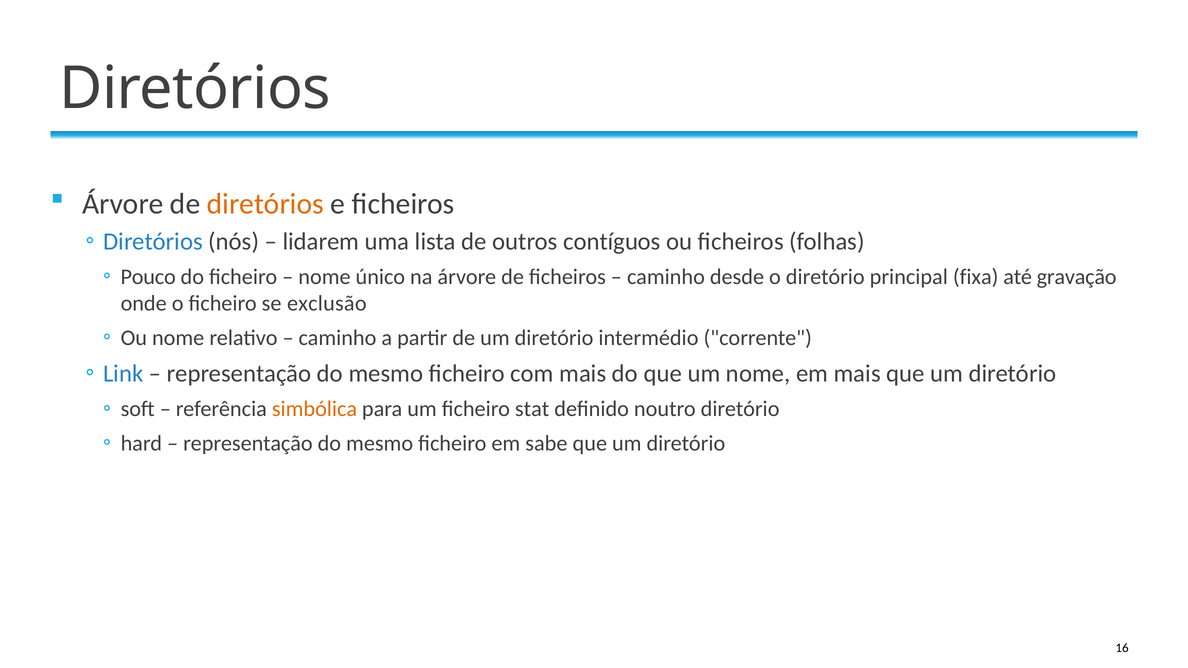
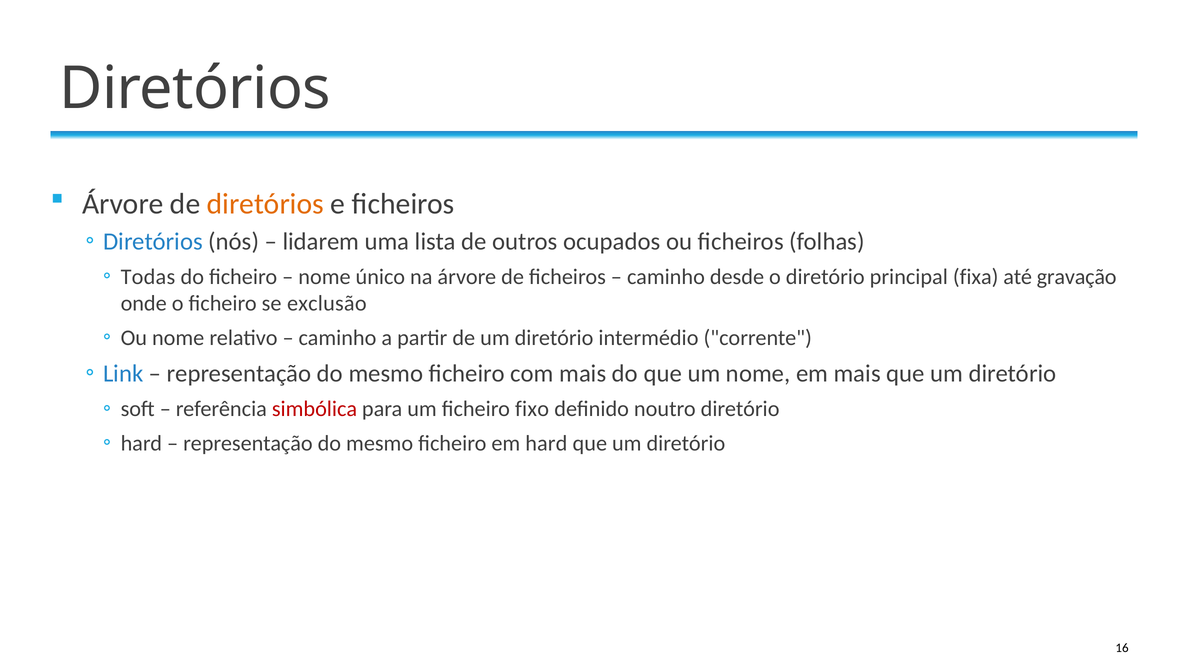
contíguos: contíguos -> ocupados (612, 242)
Pouco: Pouco -> Todas (148, 277)
simbólica colour: orange -> red (315, 409)
stat: stat -> fixo (532, 409)
em sabe: sabe -> hard (546, 443)
